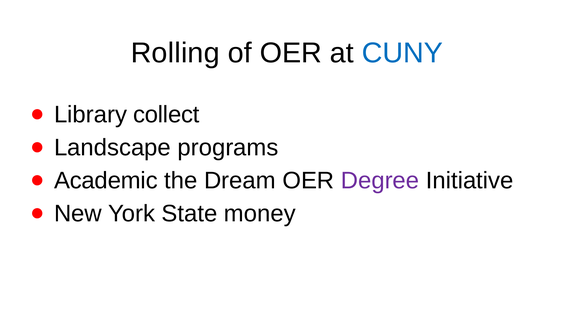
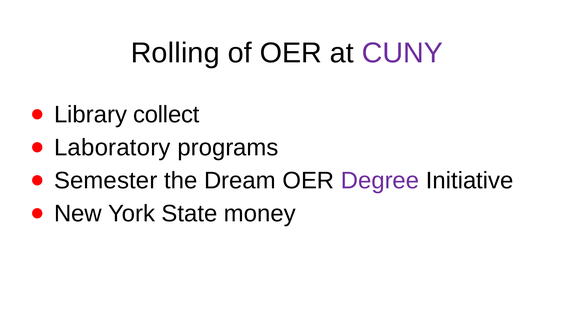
CUNY colour: blue -> purple (402, 53)
Landscape: Landscape -> Laboratory (112, 148)
Academic: Academic -> Semester (106, 181)
